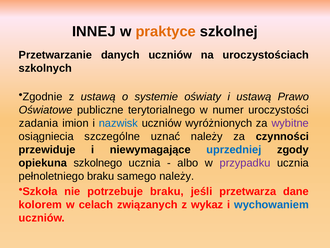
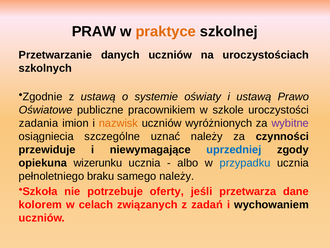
INNEJ: INNEJ -> PRAW (94, 32)
terytorialnego: terytorialnego -> pracownikiem (162, 110)
numer: numer -> szkole (228, 110)
nazwisk colour: blue -> orange (118, 123)
szkolnego: szkolnego -> wizerunku (98, 163)
przypadku colour: purple -> blue (245, 163)
potrzebuje braku: braku -> oferty (167, 191)
wykaz: wykaz -> zadań (207, 204)
wychowaniem colour: blue -> black (272, 204)
